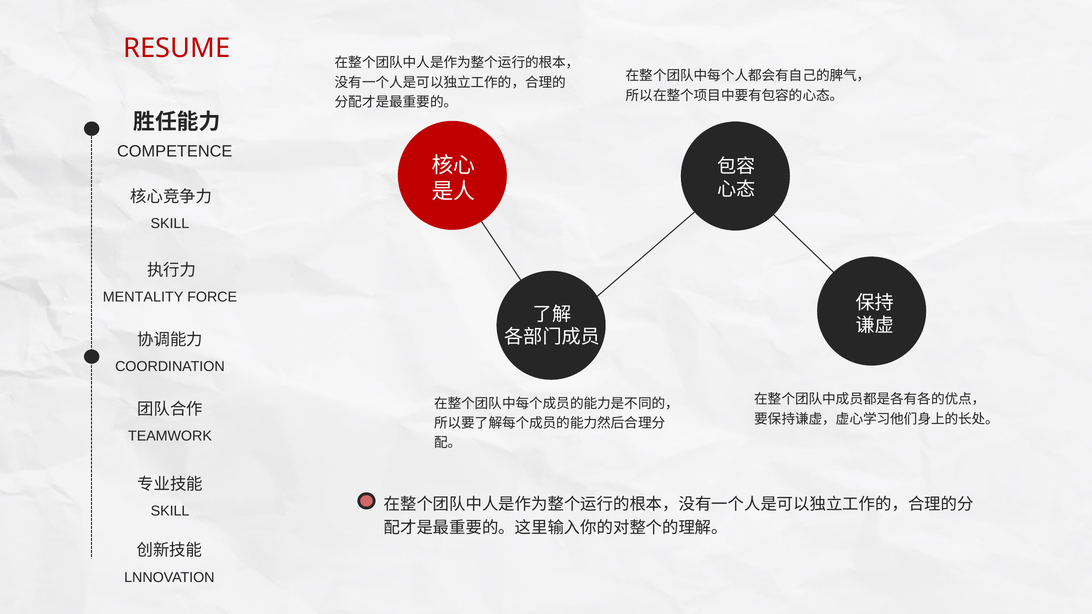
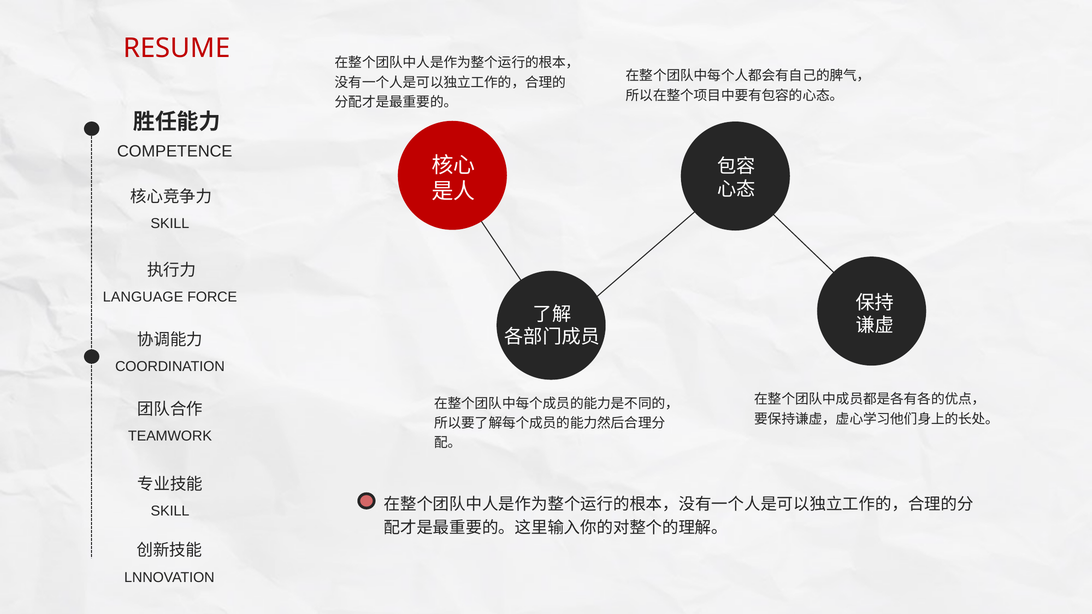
MENTALITY: MENTALITY -> LANGUAGE (143, 297)
